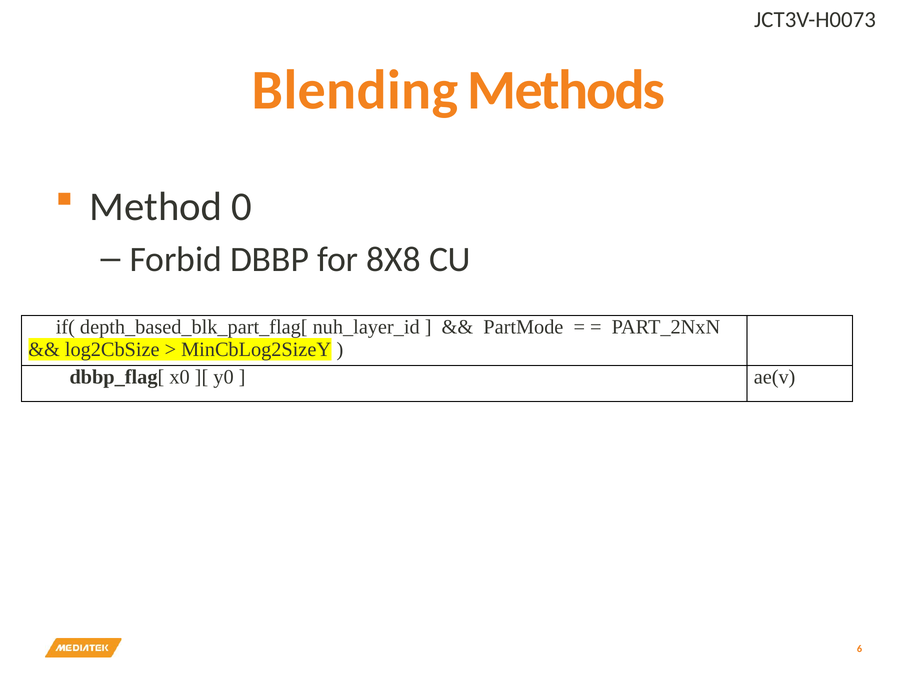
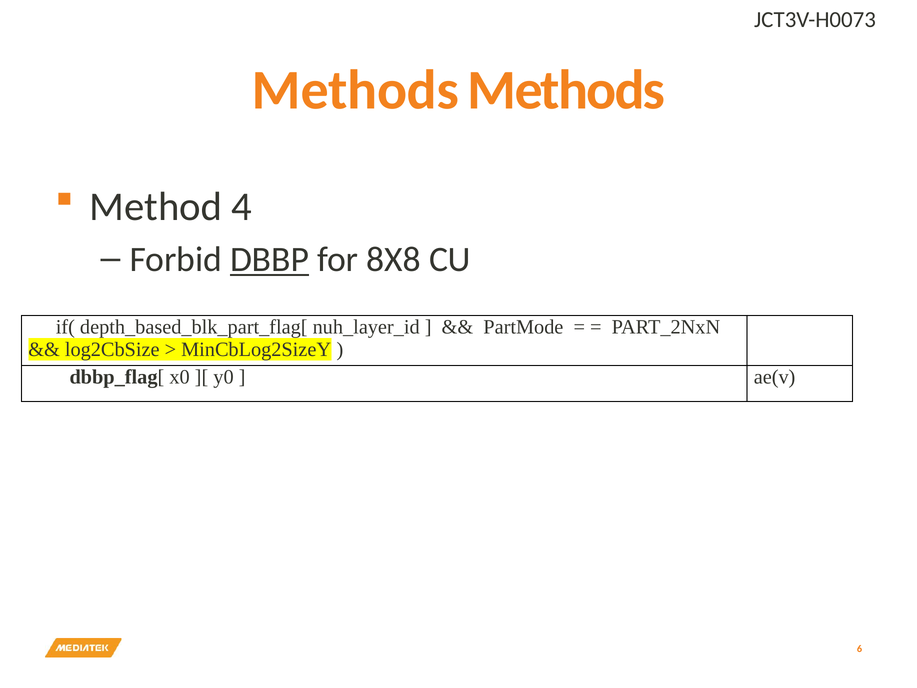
Blending: Blending -> Methods (355, 90)
0: 0 -> 4 (242, 207)
DBBP underline: none -> present (270, 259)
